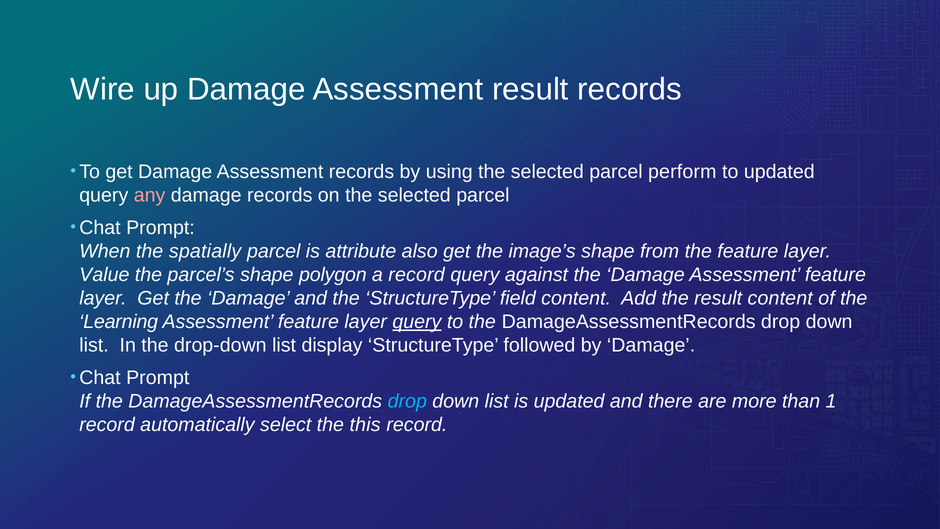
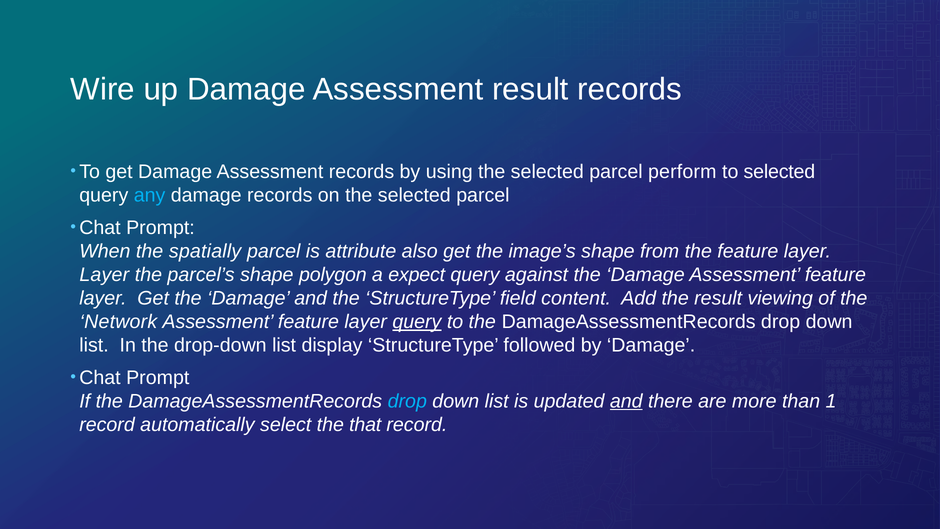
to updated: updated -> selected (779, 172)
any colour: pink -> light blue (150, 195)
Value: Value -> Layer (104, 275)
a record: record -> expect (417, 275)
result content: content -> viewing (780, 298)
Learning: Learning -> Network (118, 322)
and underline: none -> present (626, 401)
this: this -> that (365, 424)
